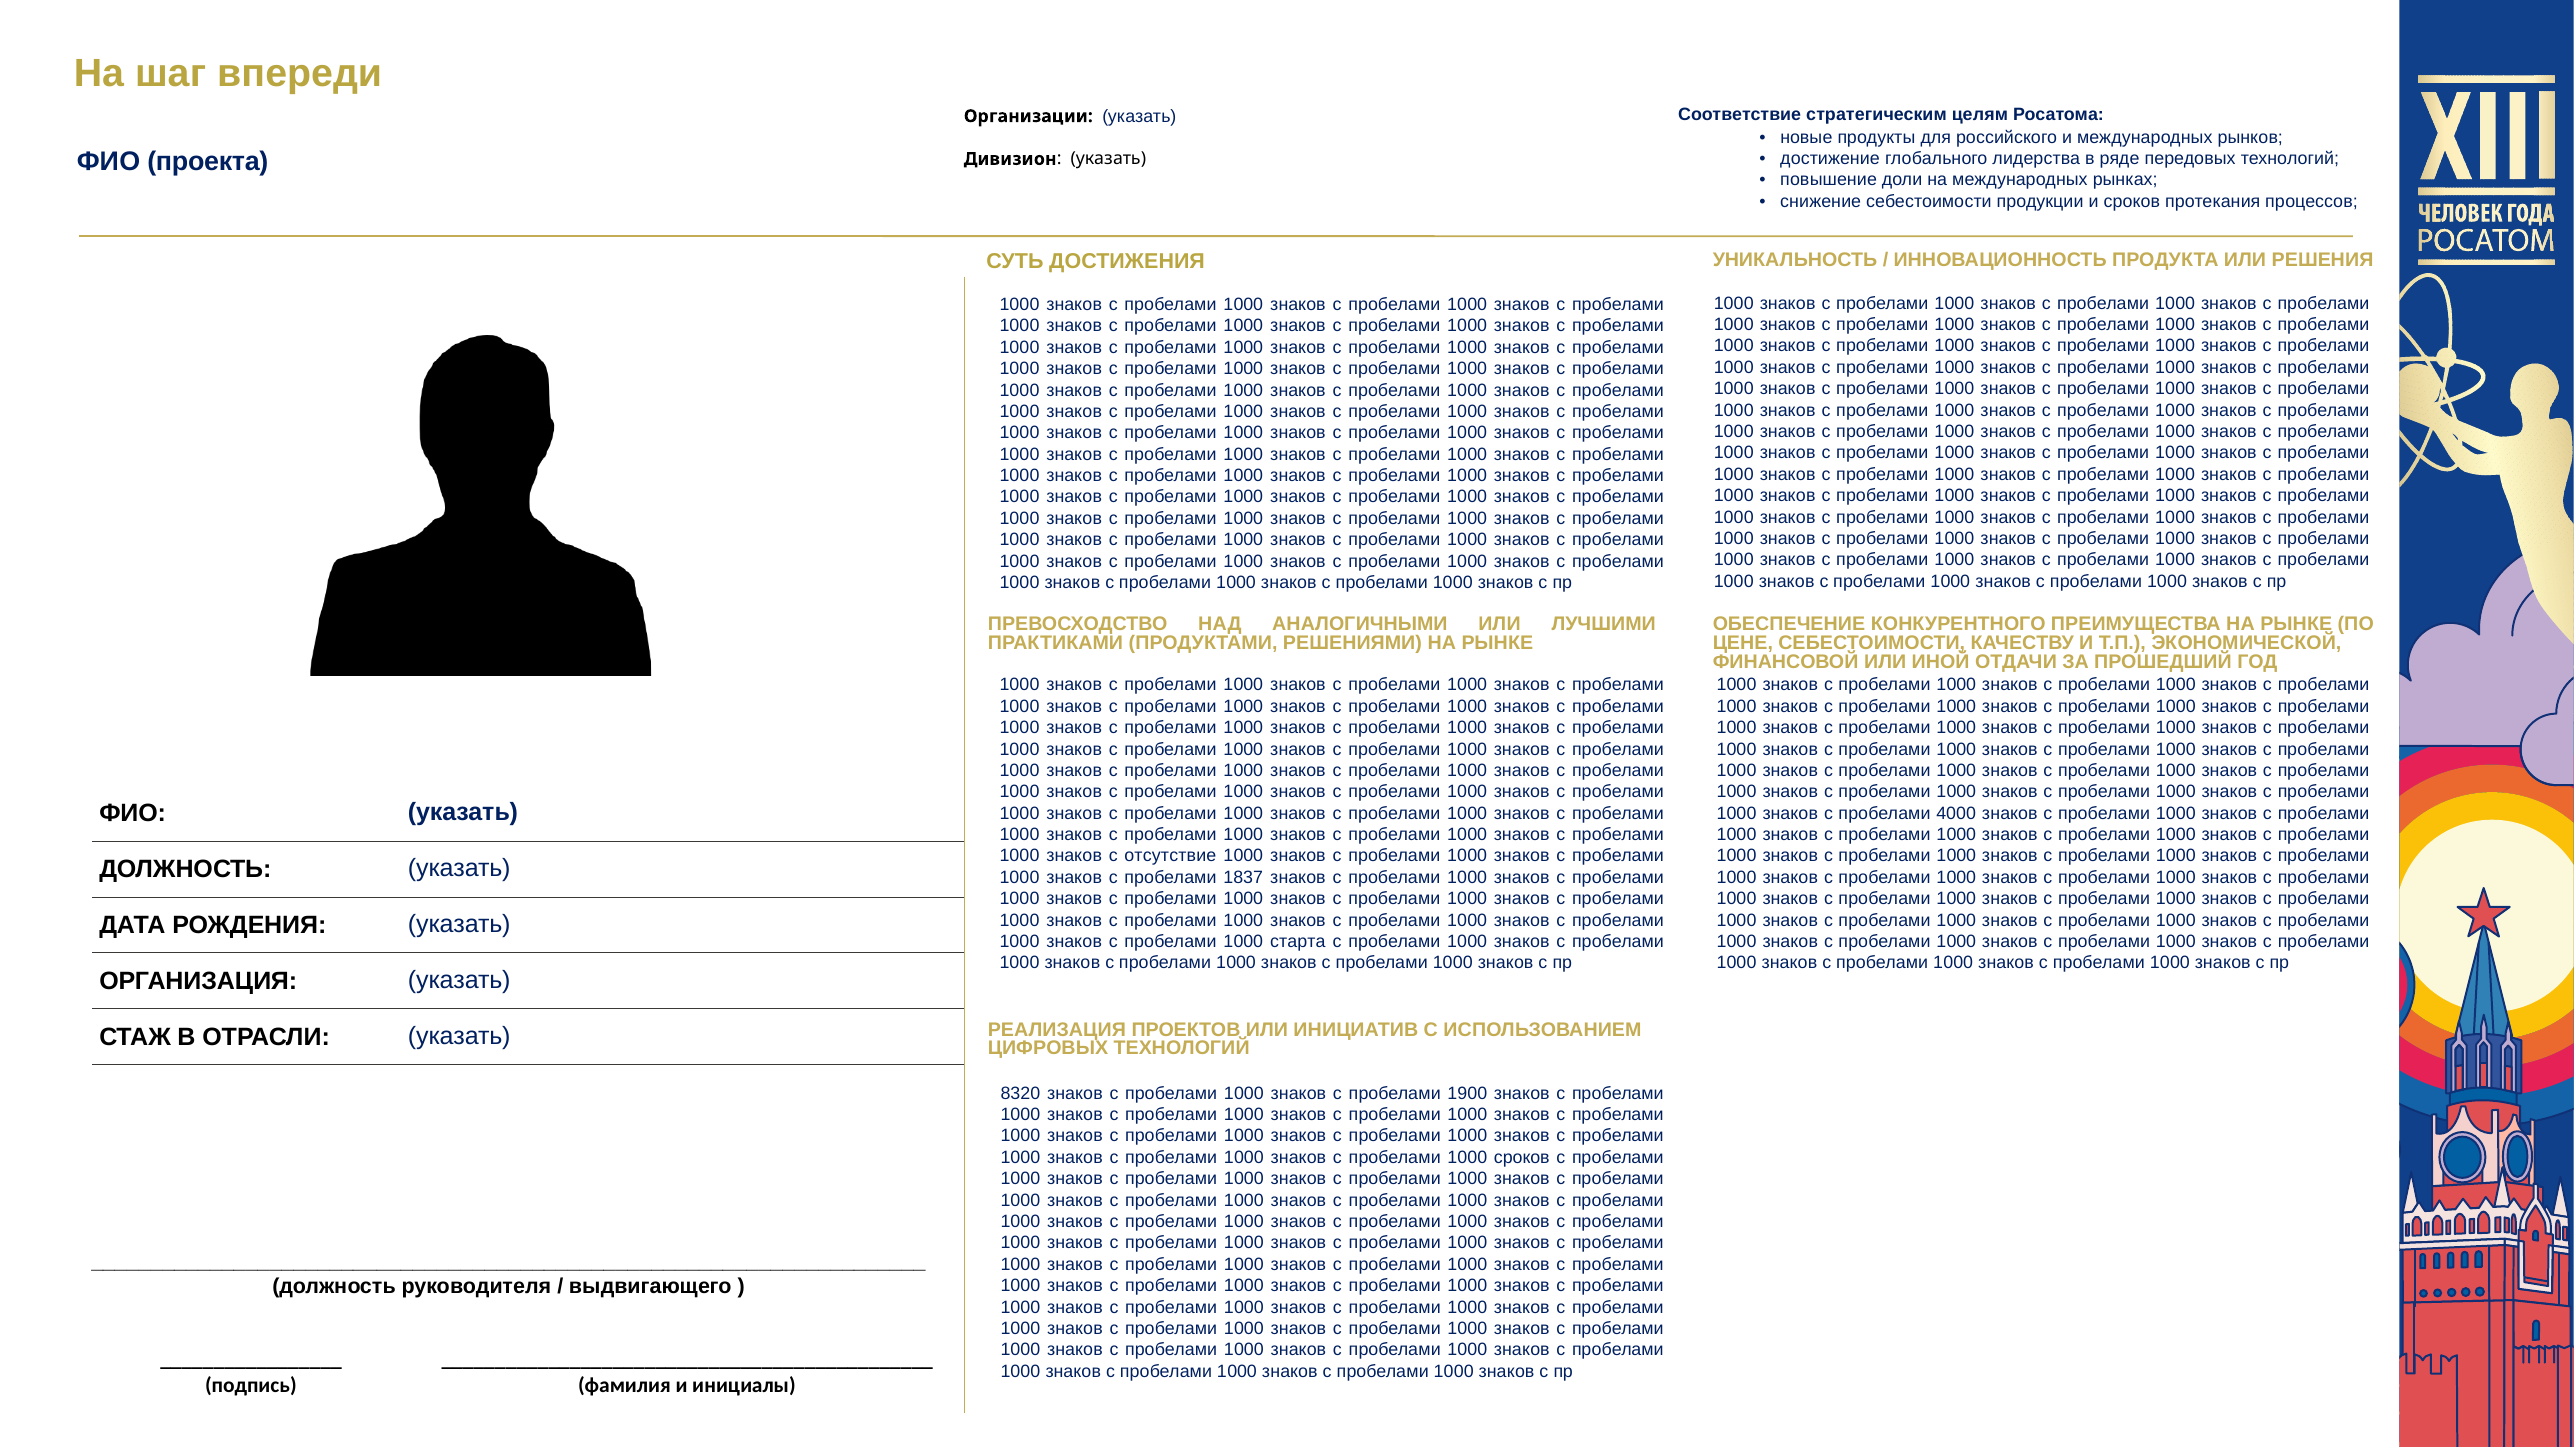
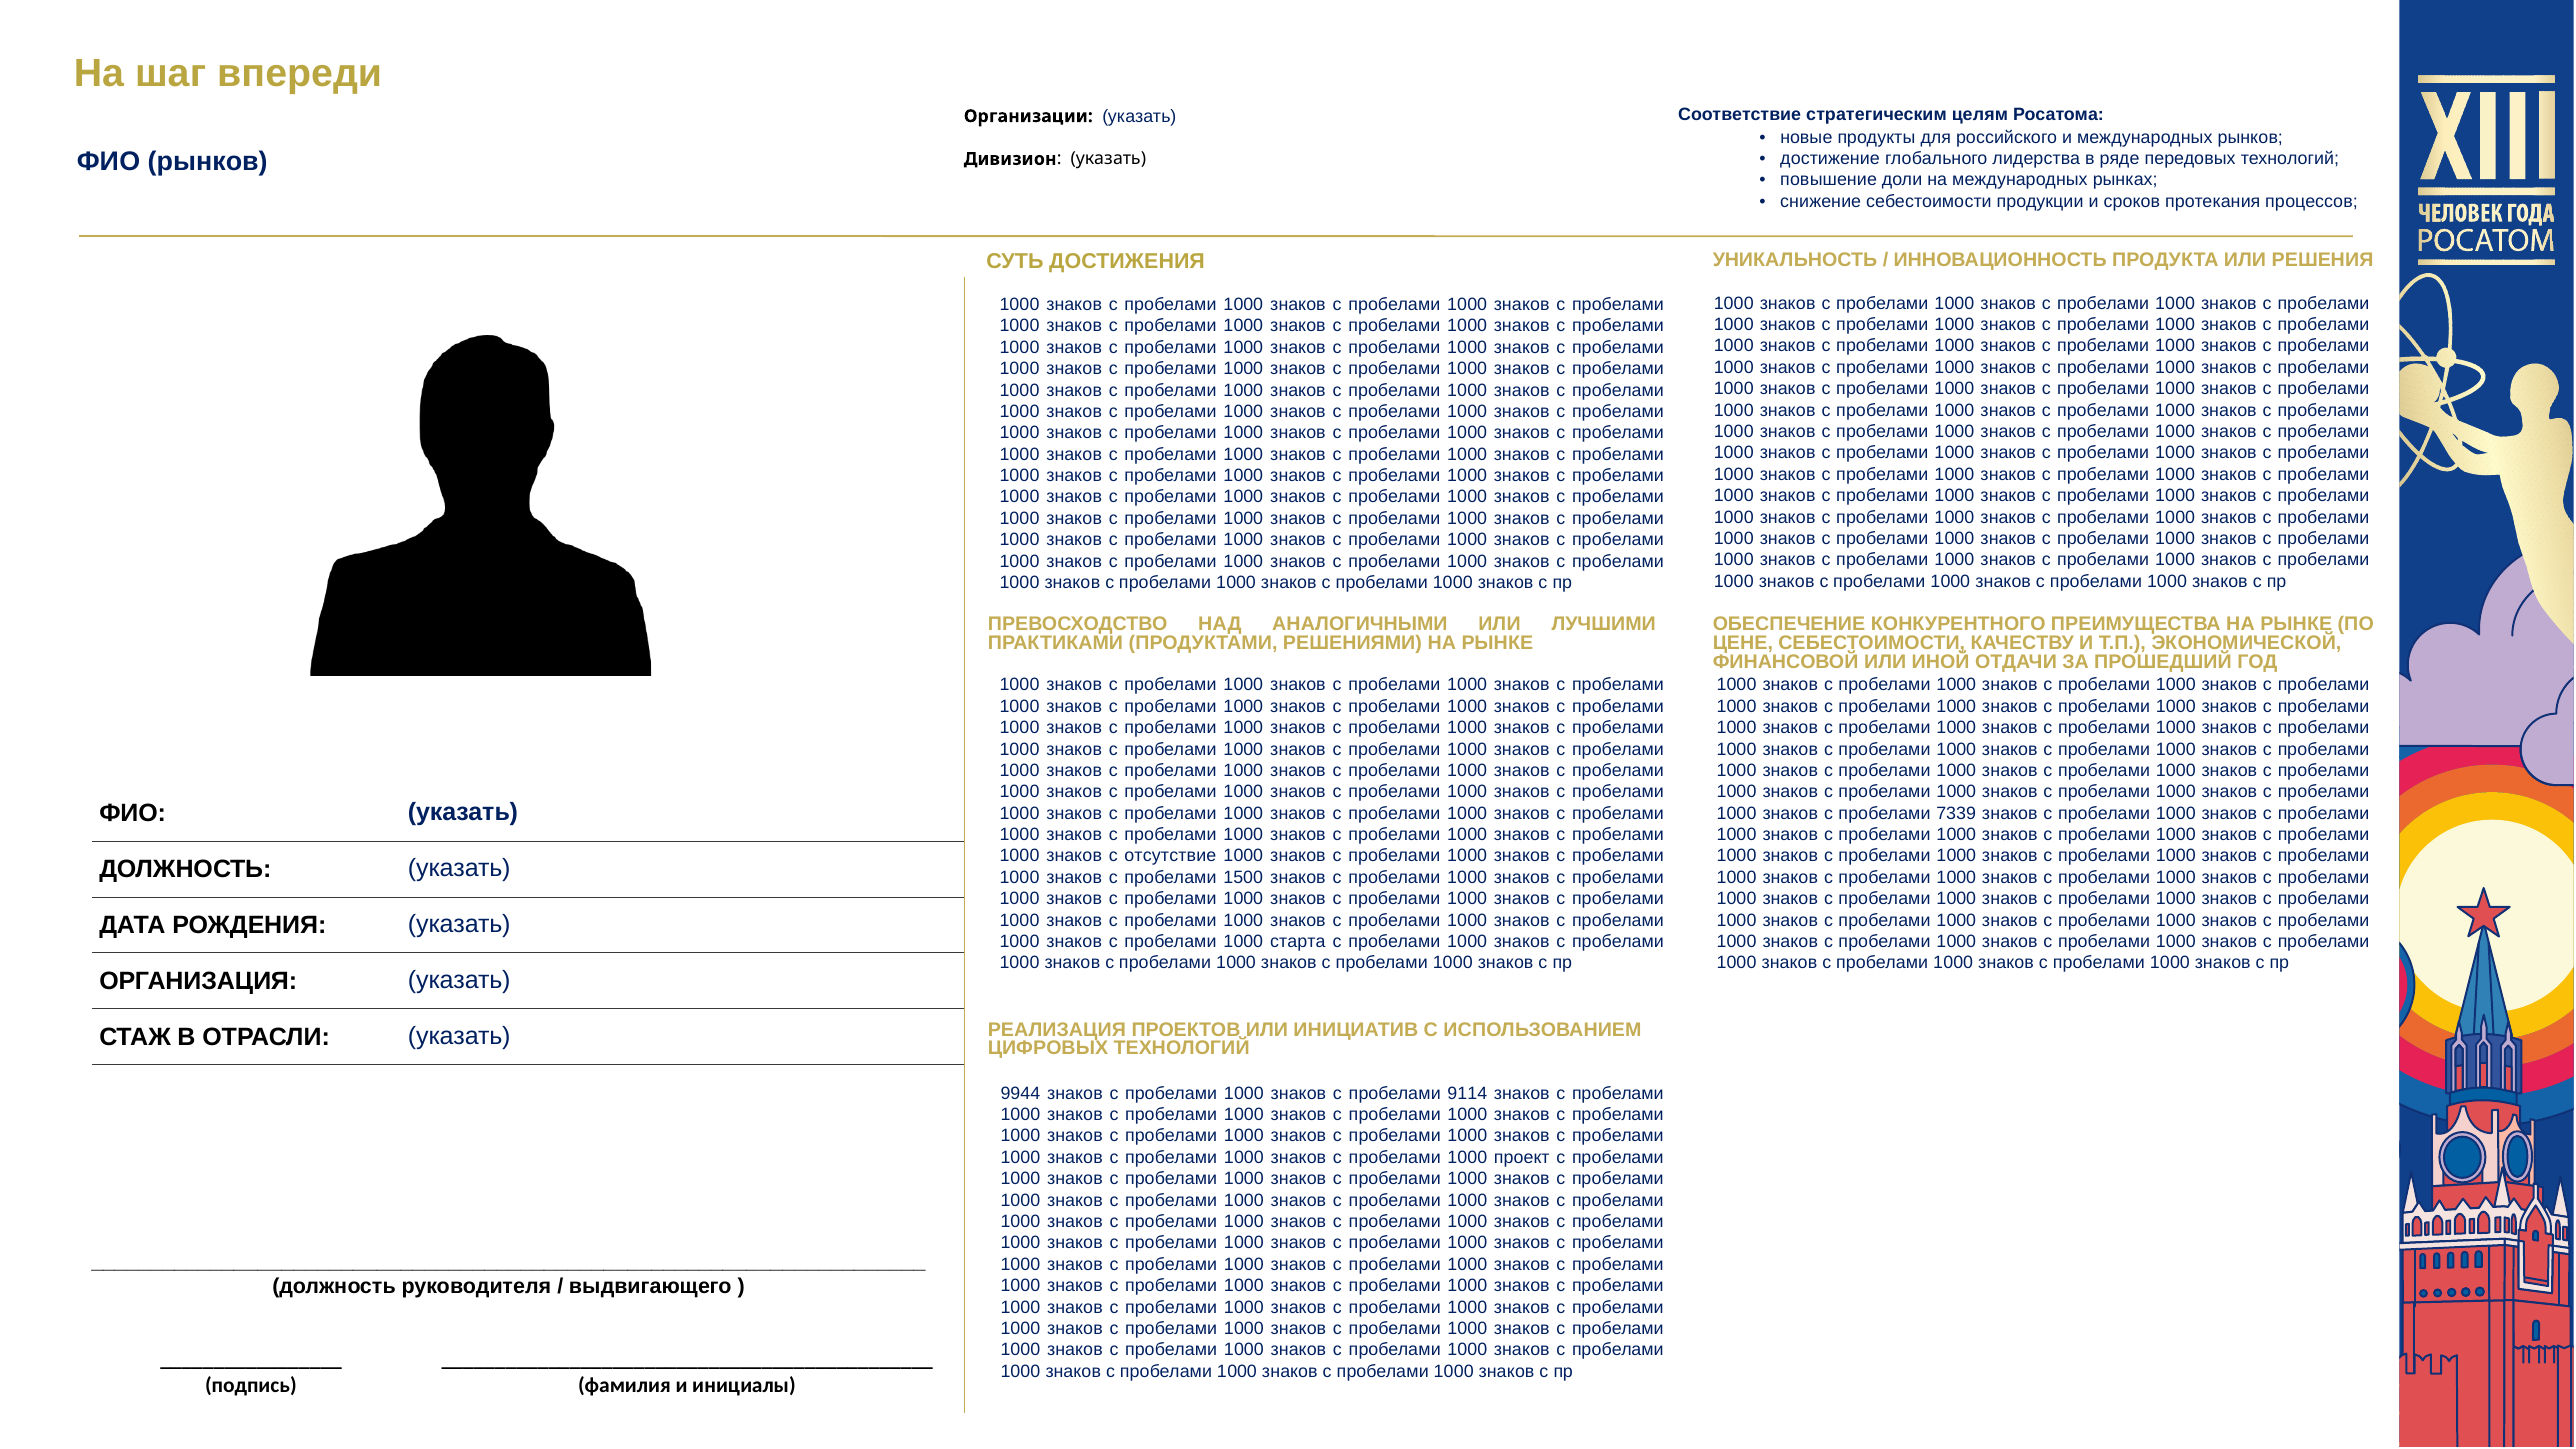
ФИО проекта: проекта -> рынков (208, 161)
4000: 4000 -> 7339 (1956, 813)
1837: 1837 -> 1500 (1243, 878)
8320: 8320 -> 9944 (1020, 1093)
1900: 1900 -> 9114 (1467, 1093)
1000 сроков: сроков -> проект (1522, 1158)
